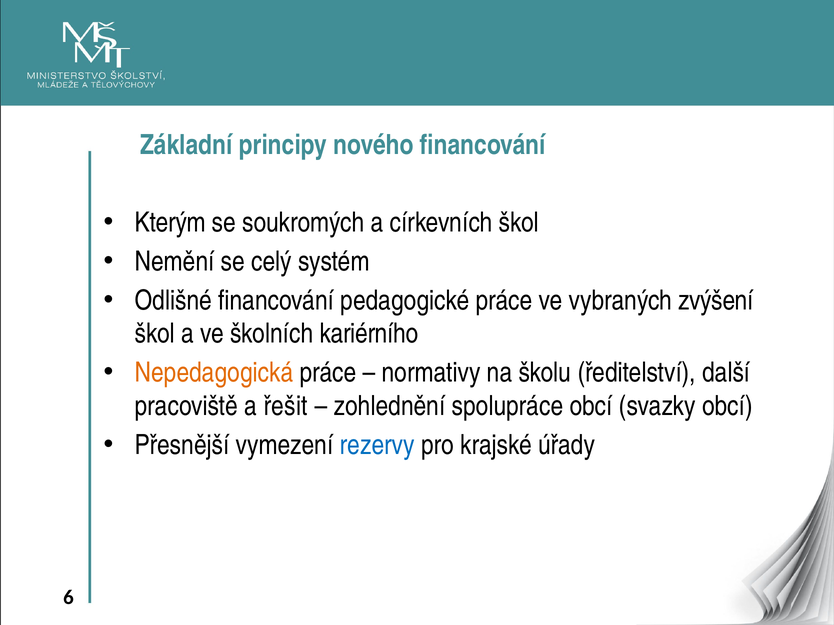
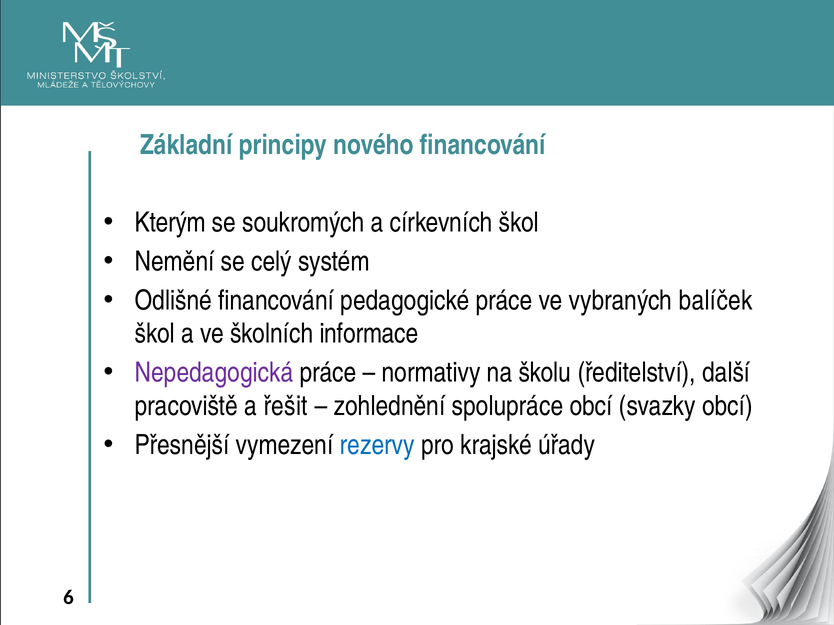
zvýšení: zvýšení -> balíček (716, 301)
kariérního: kariérního -> informace (369, 334)
Nepedagogická colour: orange -> purple (214, 373)
